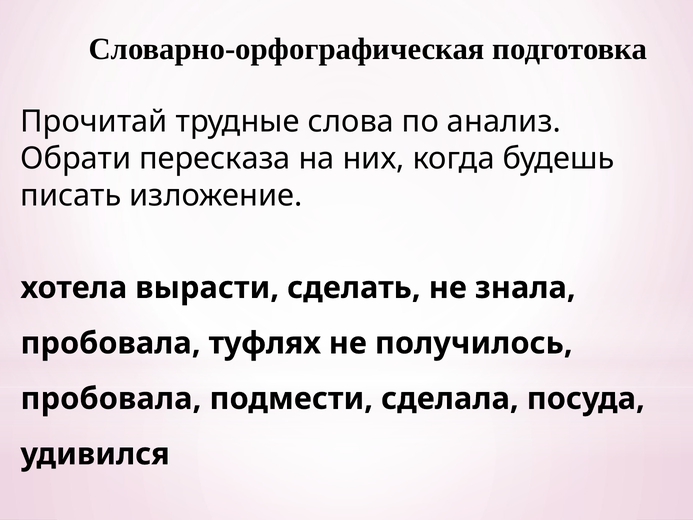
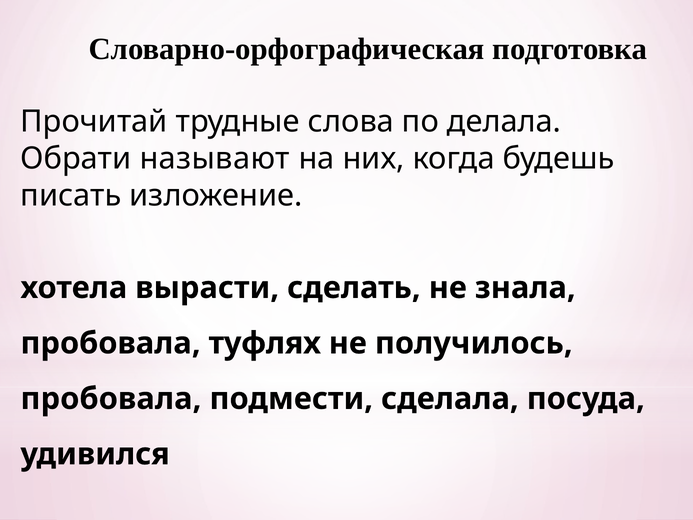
анализ: анализ -> делала (504, 121)
пересказа: пересказа -> называют (215, 158)
